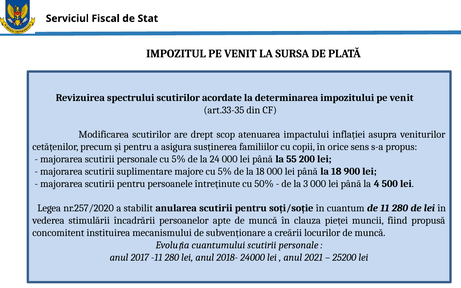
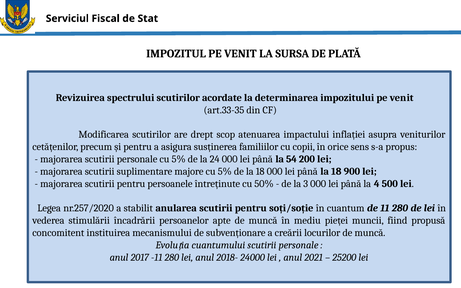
55: 55 -> 54 (291, 159)
clauza: clauza -> mediu (307, 221)
